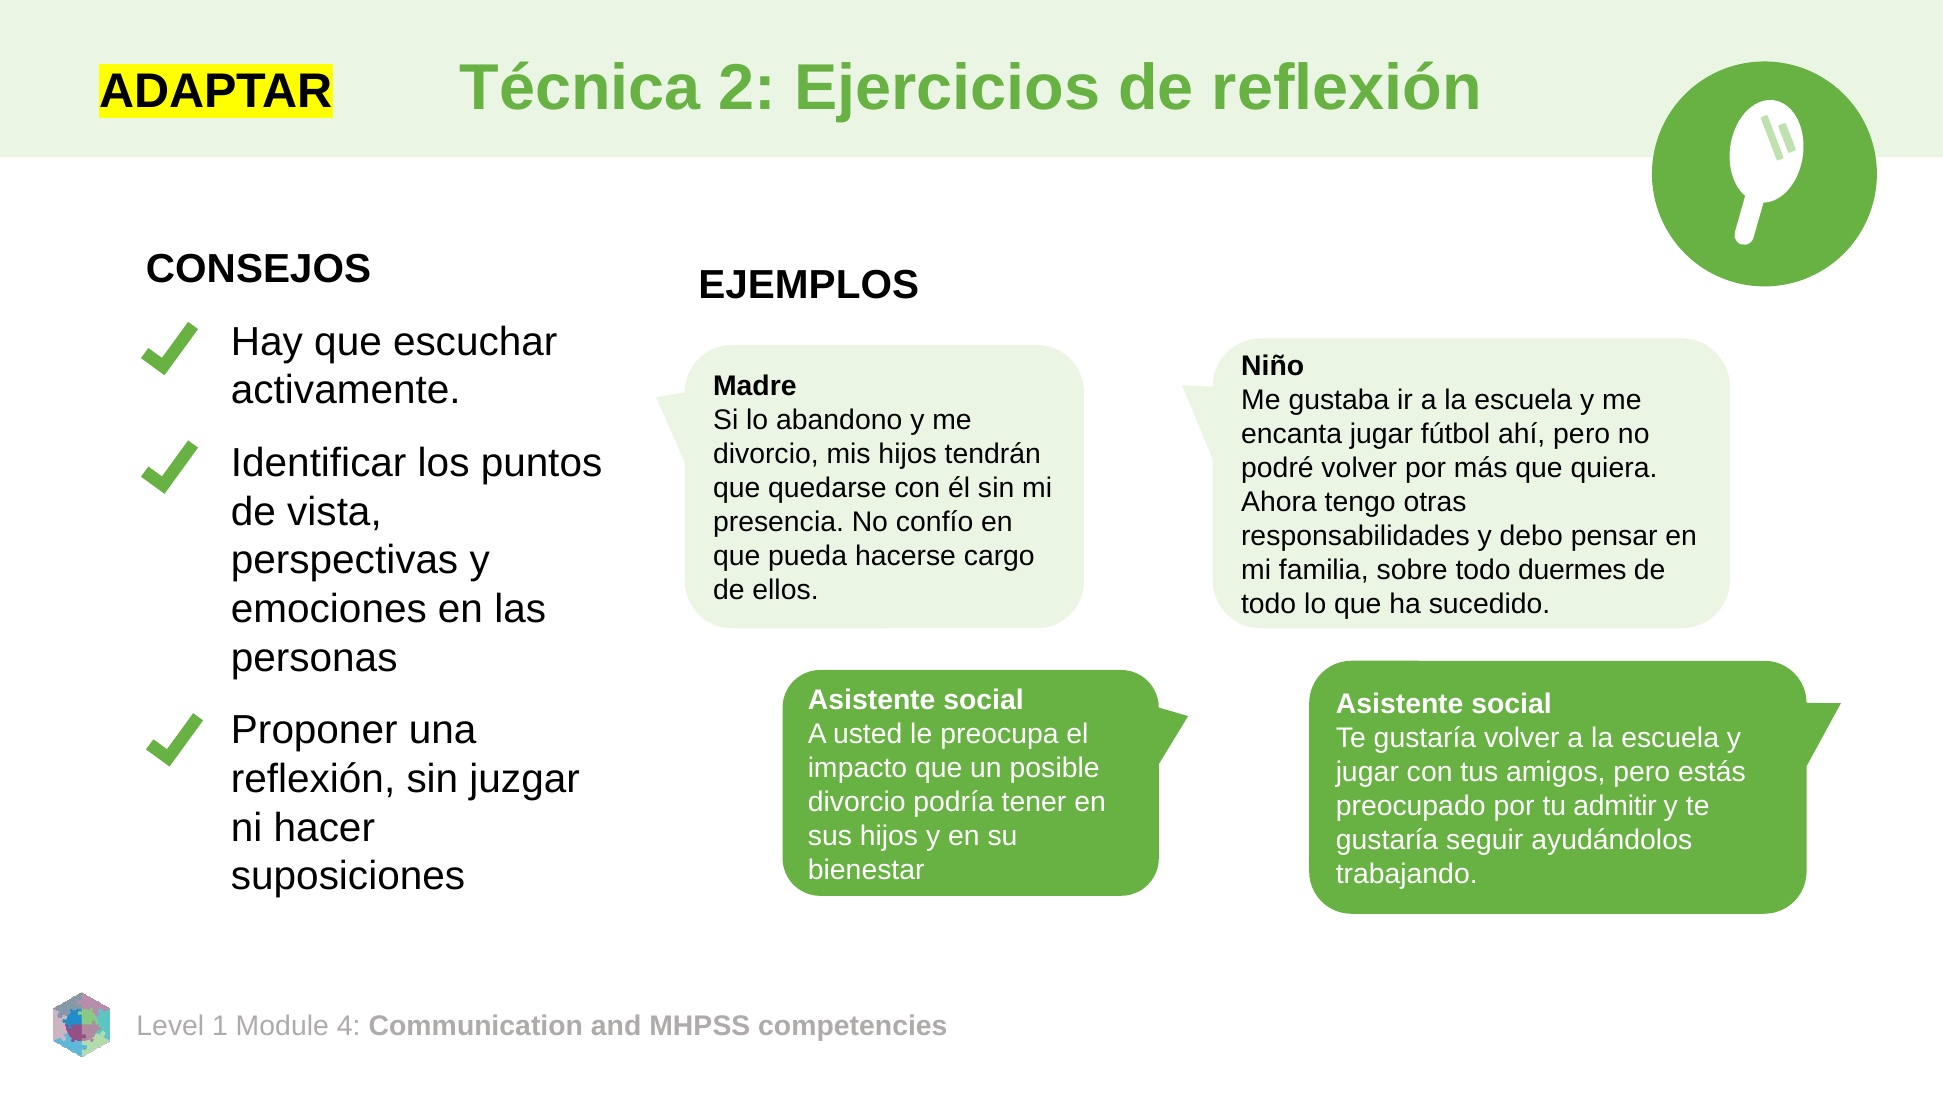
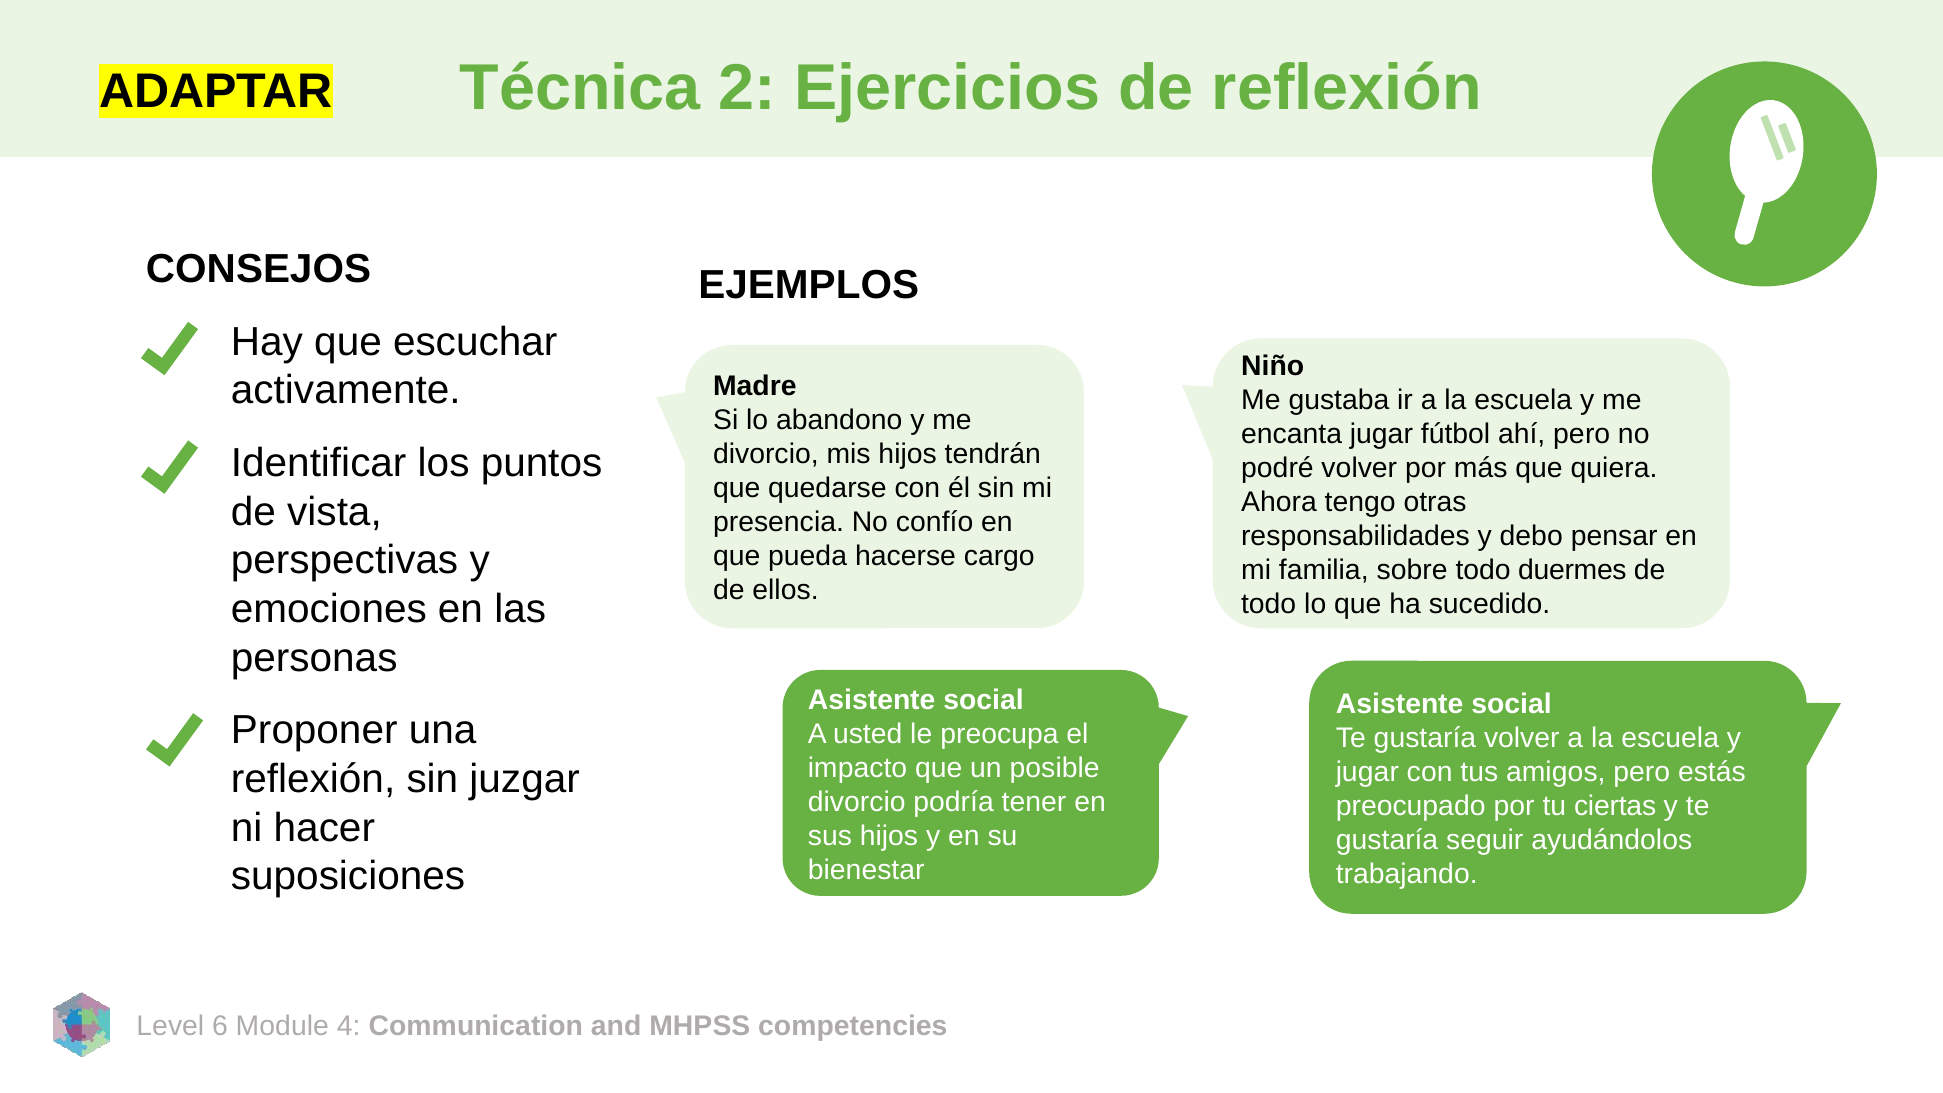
admitir: admitir -> ciertas (1615, 806)
1: 1 -> 6 (220, 1027)
